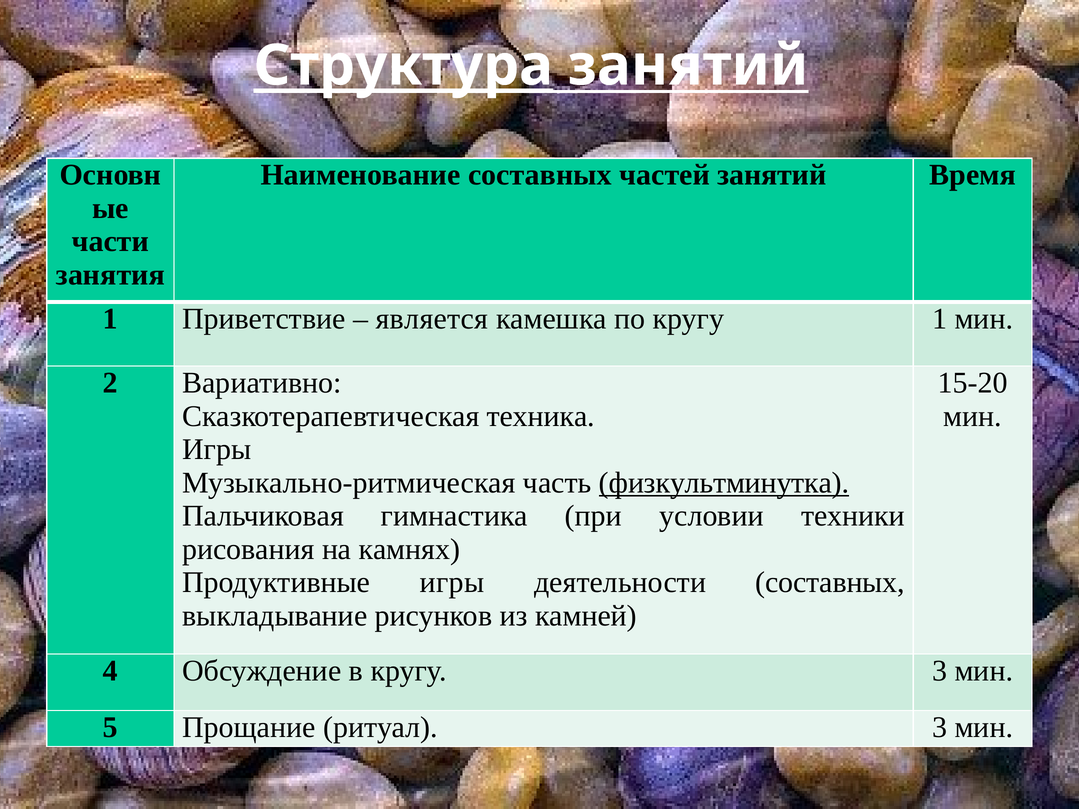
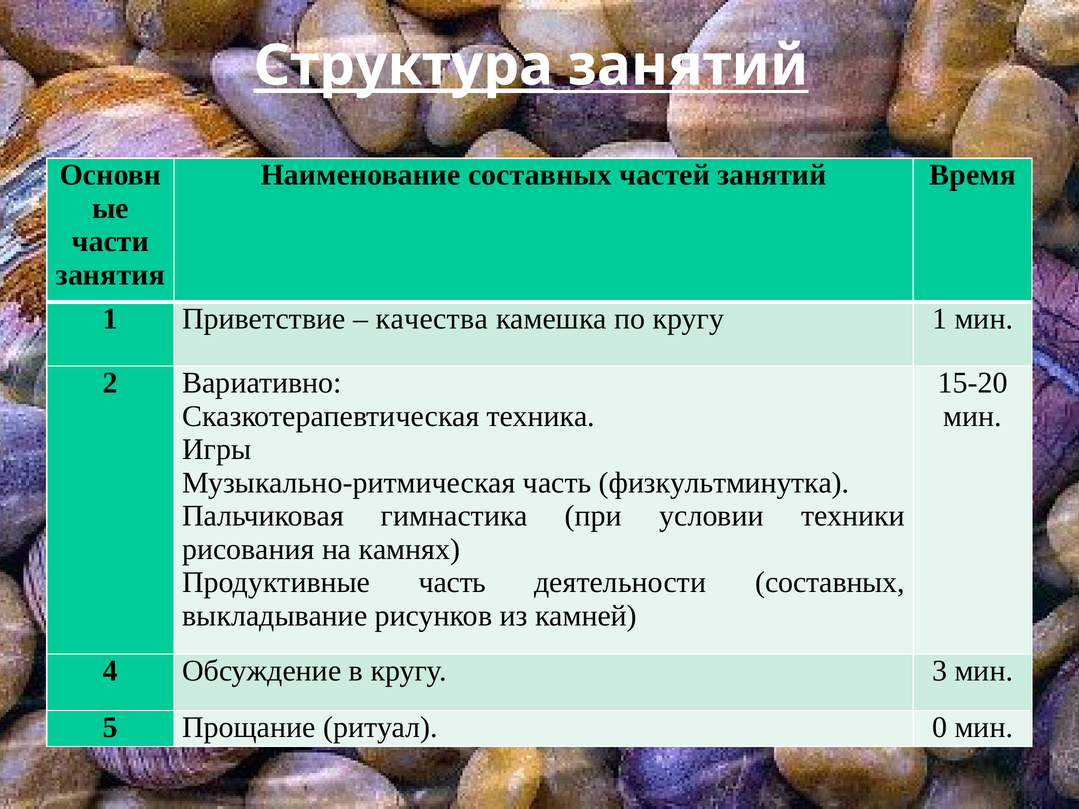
является: является -> качества (432, 319)
физкультминутка underline: present -> none (724, 483)
Продуктивные игры: игры -> часть (452, 583)
ритуал 3: 3 -> 0 (940, 728)
